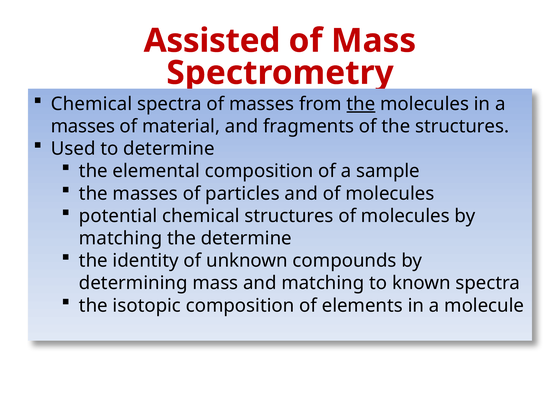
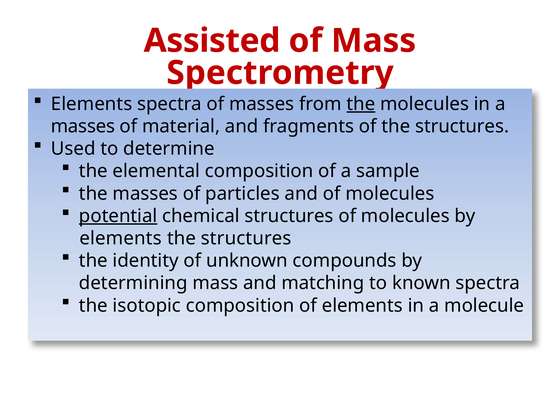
Chemical: Chemical -> Elements (92, 104)
potential underline: none -> present (118, 216)
matching: matching -> elements (121, 238)
determine: determine -> structures (246, 238)
